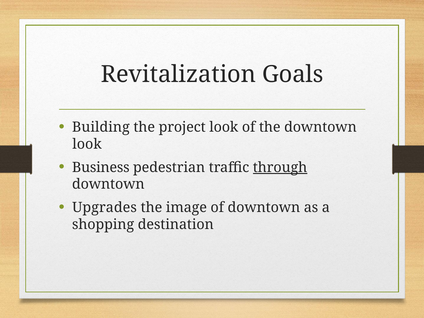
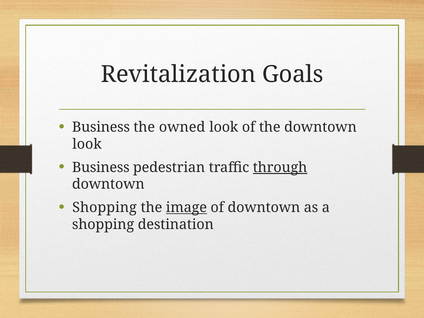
Building: Building -> Business (101, 127)
project: project -> owned (182, 127)
Upgrades: Upgrades -> Shopping (104, 208)
image underline: none -> present (186, 208)
